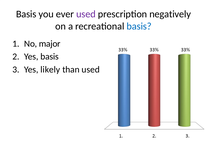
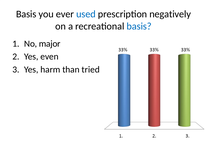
used colour: purple -> blue (86, 14)
Yes basis: basis -> even (50, 56)
likely: likely -> harm (50, 69)
than used: used -> tried (91, 69)
